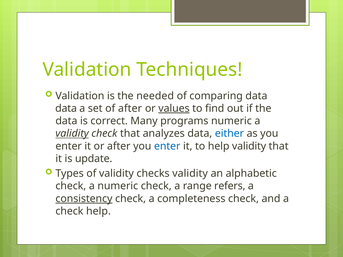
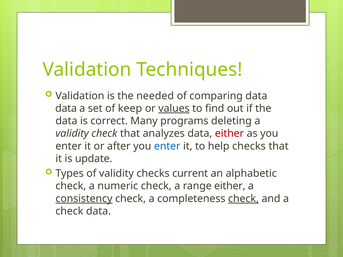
of after: after -> keep (130, 108)
programs numeric: numeric -> deleting (231, 121)
validity underline: present -> none (72, 134)
either colour: blue -> red (229, 134)
help validity: validity -> checks (249, 146)
checks validity: validity -> current (190, 174)
range refers: refers -> either (230, 186)
check underline: none -> present (243, 199)
check help: help -> data (99, 211)
